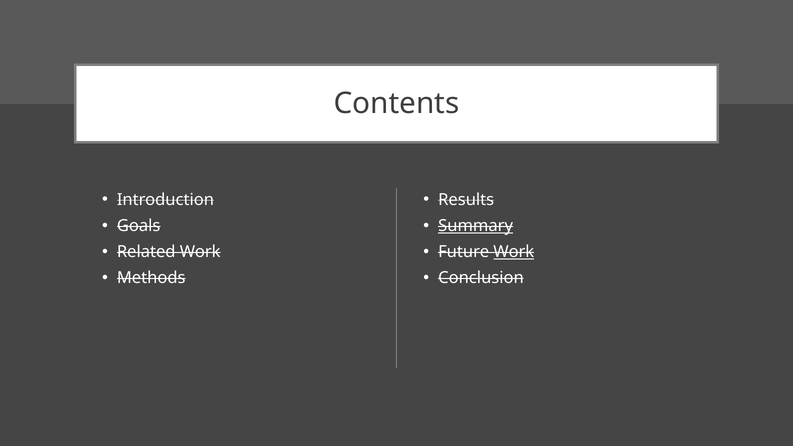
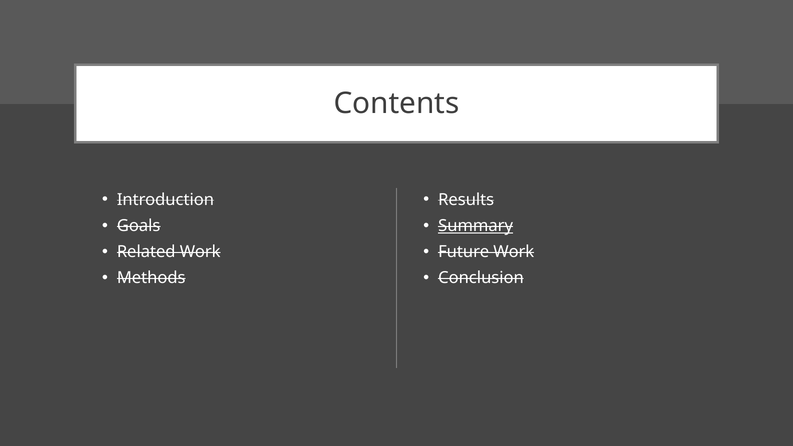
Work underline: present -> none (514, 252)
